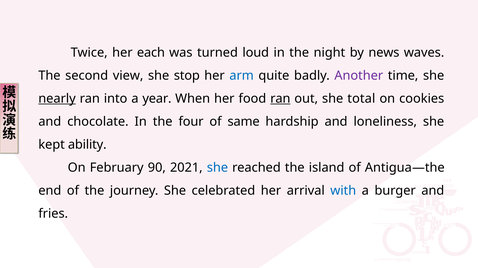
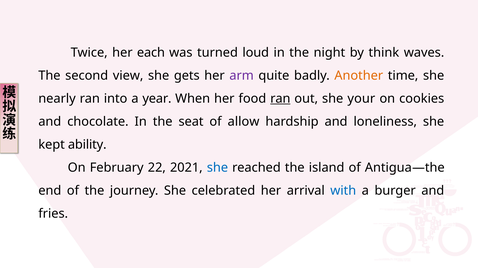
news: news -> think (384, 53)
stop: stop -> gets (187, 76)
arm colour: blue -> purple (242, 76)
Another colour: purple -> orange (359, 76)
nearly underline: present -> none (57, 99)
total: total -> your (361, 99)
four: four -> seat (191, 122)
same: same -> allow (244, 122)
90: 90 -> 22 (157, 168)
